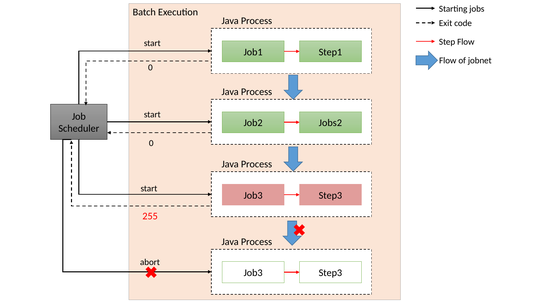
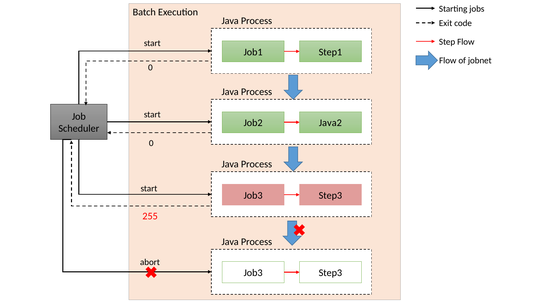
Jobs2: Jobs2 -> Java2 (330, 123)
